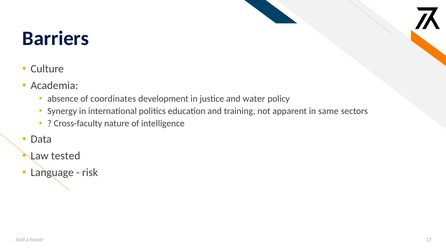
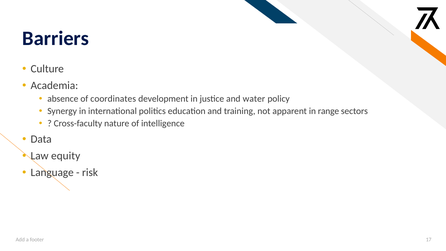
same: same -> range (328, 111)
tested: tested -> equity (66, 156)
